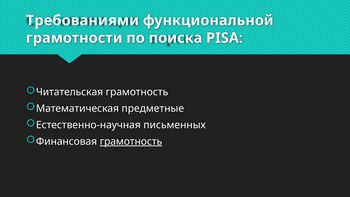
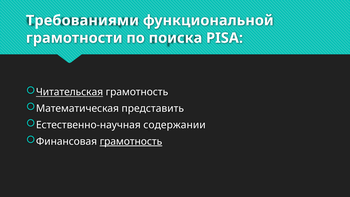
Читательская underline: none -> present (70, 92)
предметные: предметные -> представить (153, 108)
письменных: письменных -> содержании (175, 125)
